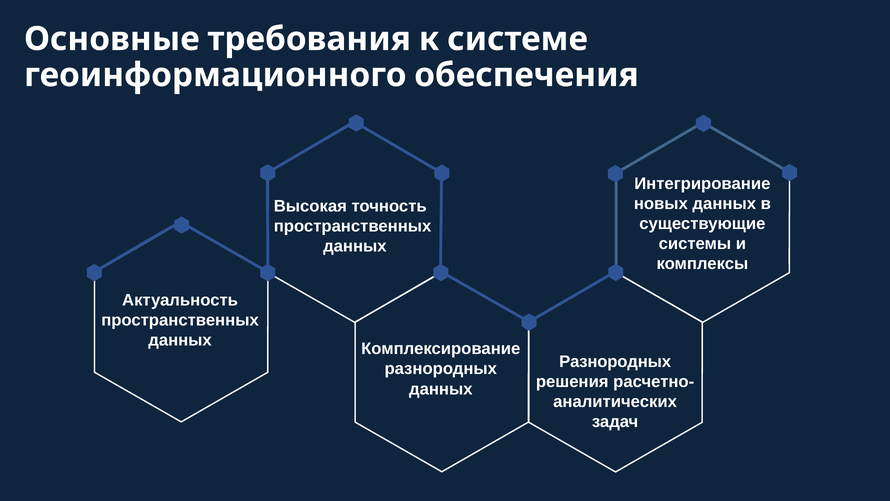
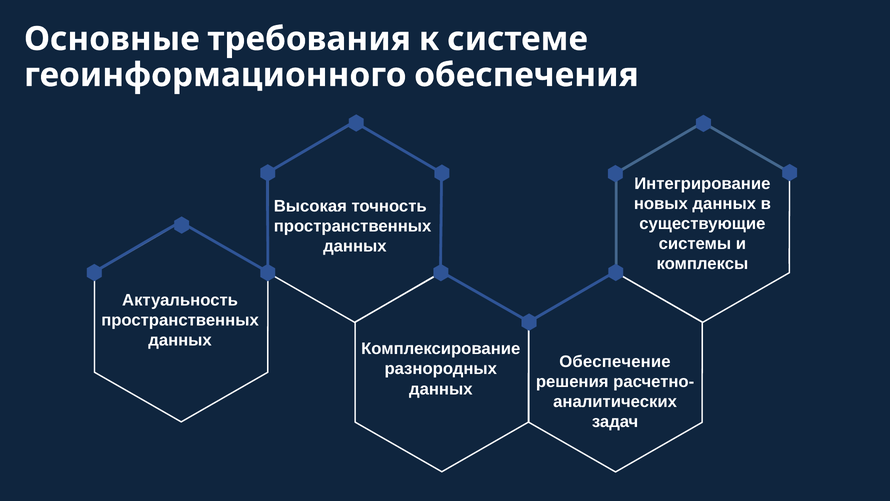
Разнородных: Разнородных -> Обеспечение (615, 361)
